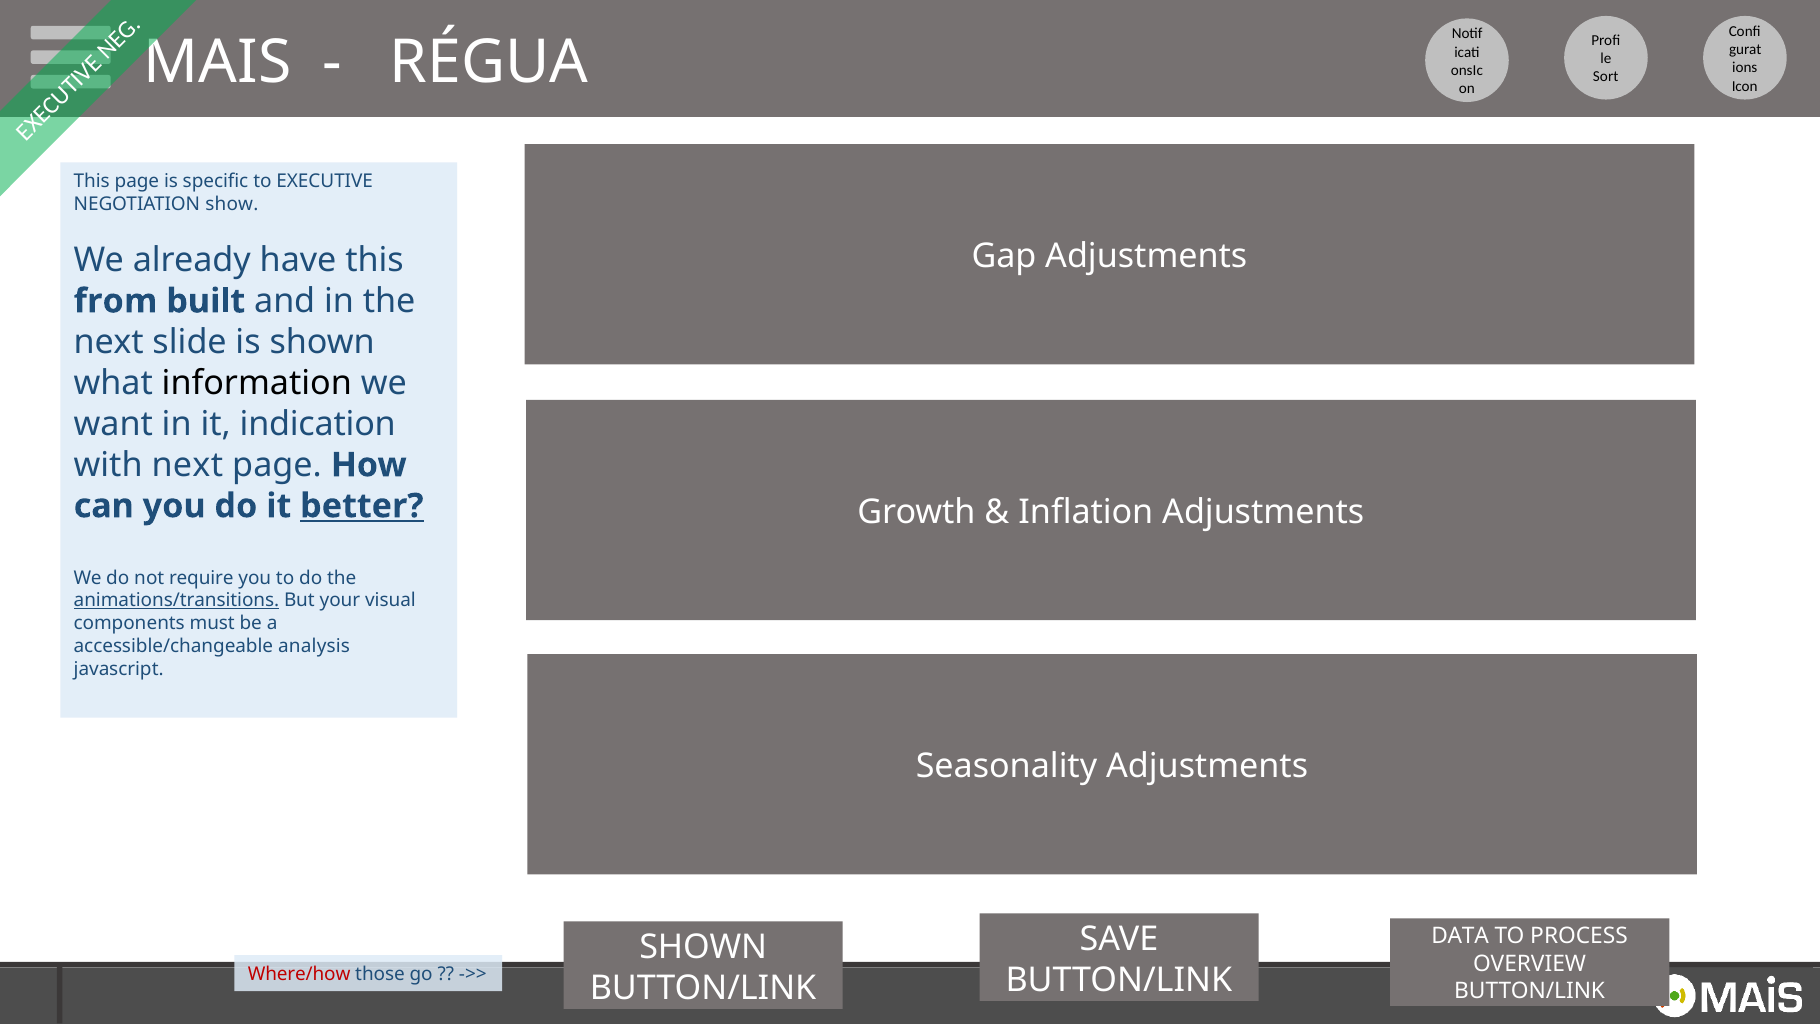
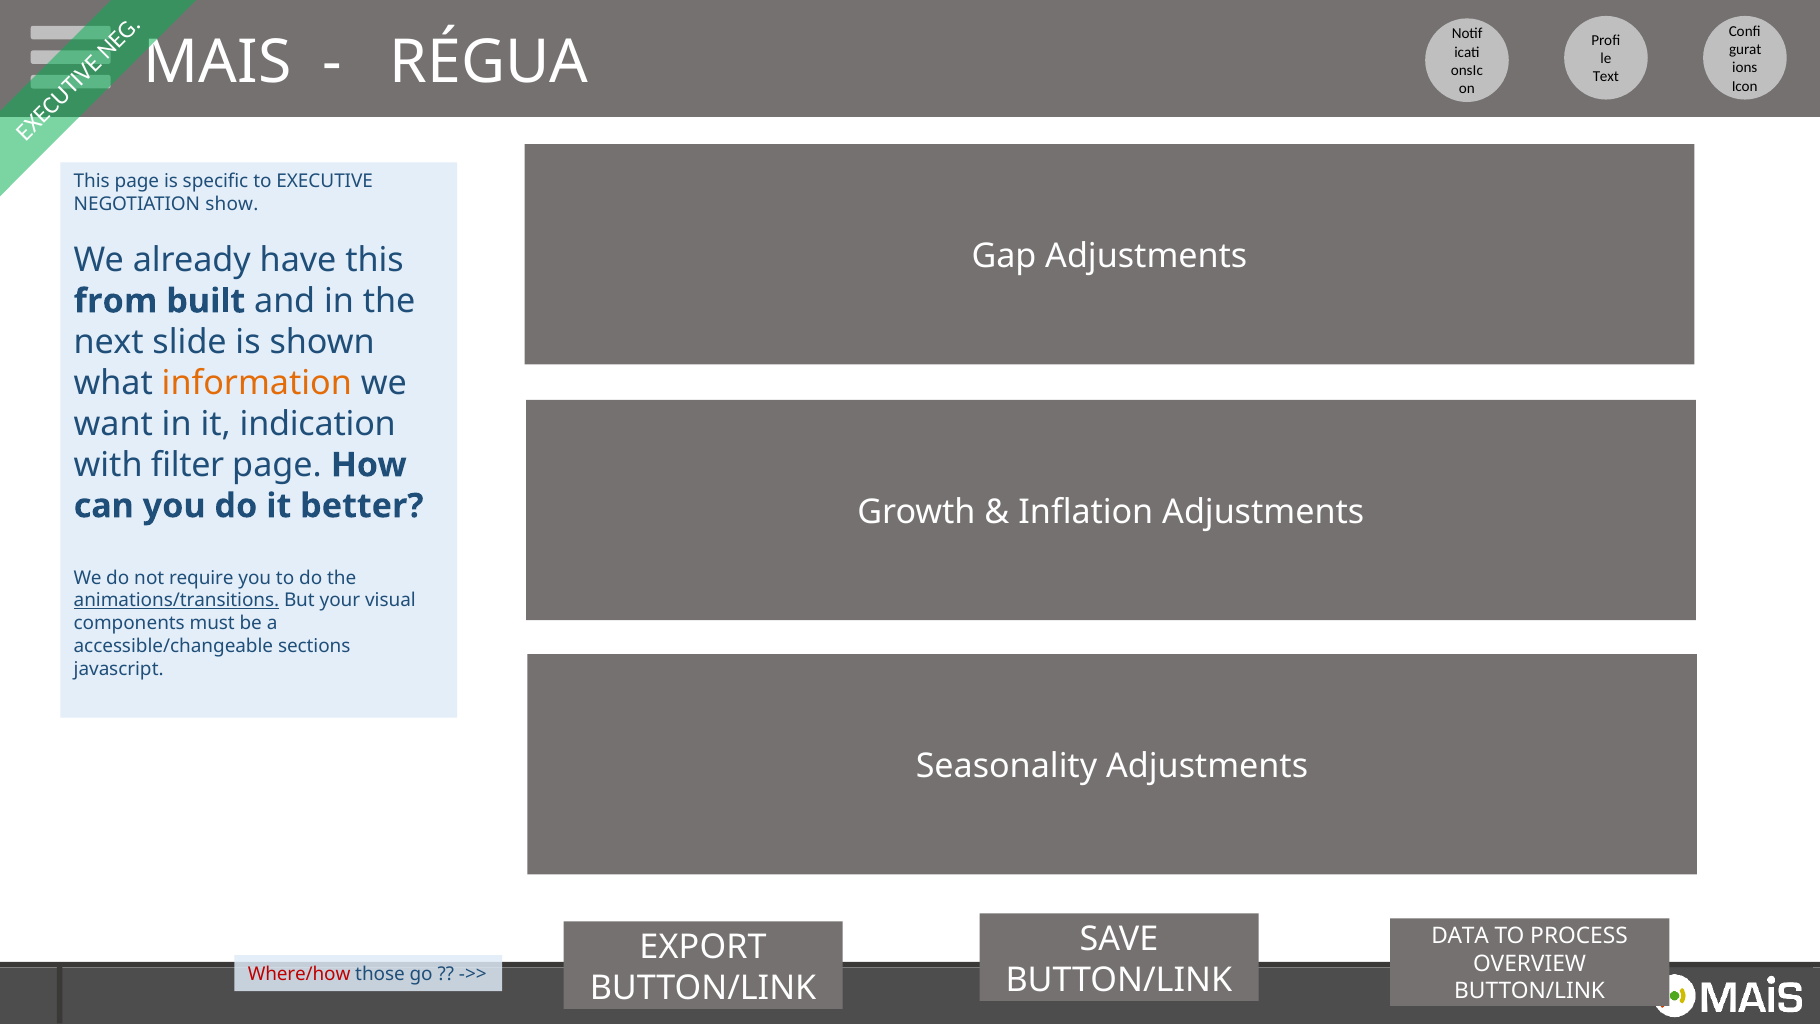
Sort: Sort -> Text (1606, 77)
information colour: black -> orange (257, 383)
with next: next -> filter (188, 465)
better underline: present -> none (362, 506)
analysis: analysis -> sections (314, 646)
SHOWN: SHOWN -> EXPORT (703, 947)
